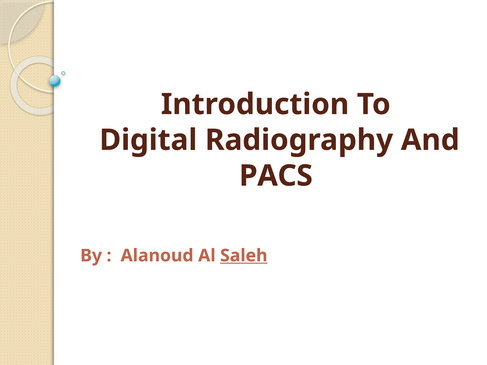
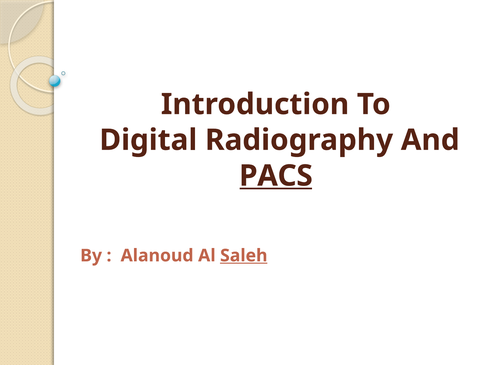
PACS underline: none -> present (276, 176)
